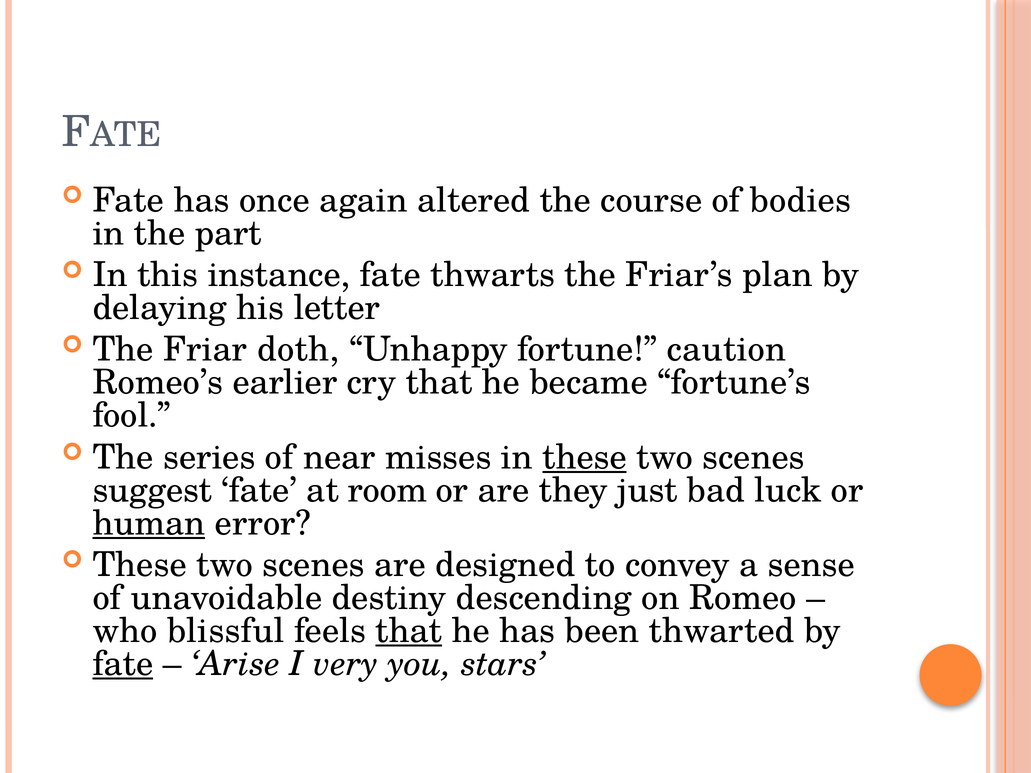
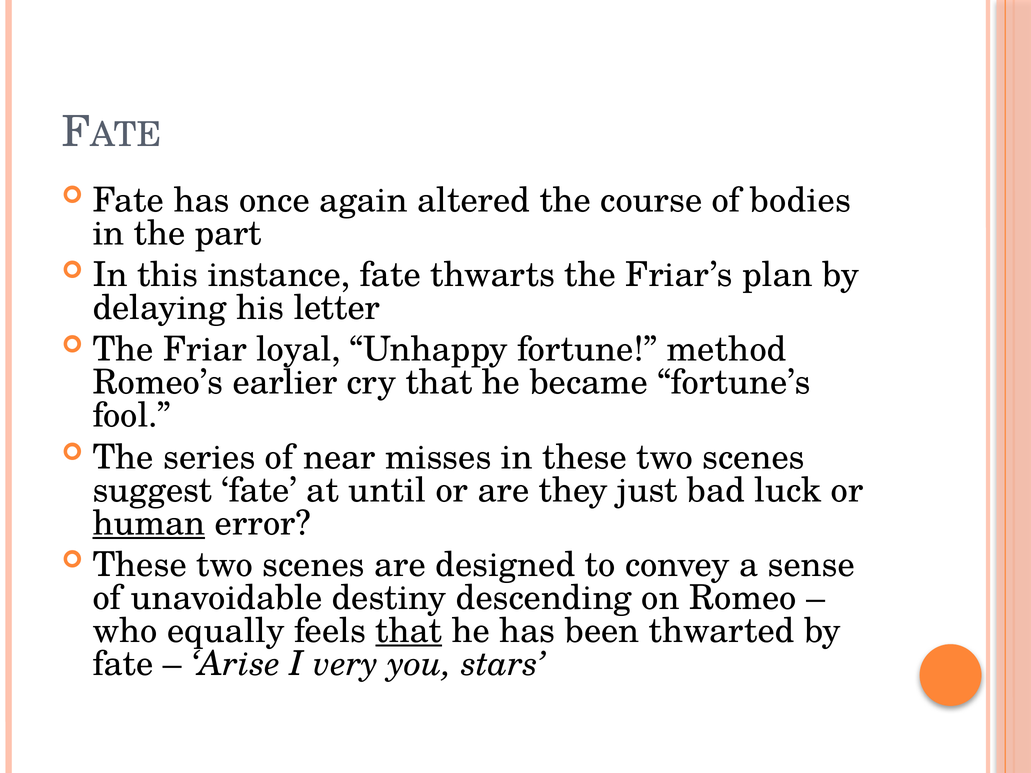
doth: doth -> loyal (299, 350)
caution: caution -> method (727, 350)
these underline: present -> none (585, 457)
room: room -> until (387, 490)
blissful: blissful -> equally (226, 631)
fate underline: present -> none (123, 664)
